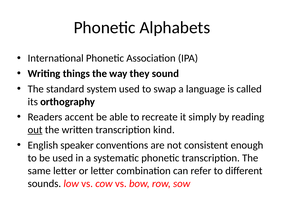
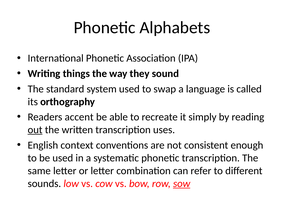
kind: kind -> uses (164, 130)
speaker: speaker -> context (77, 145)
sow underline: none -> present (182, 183)
